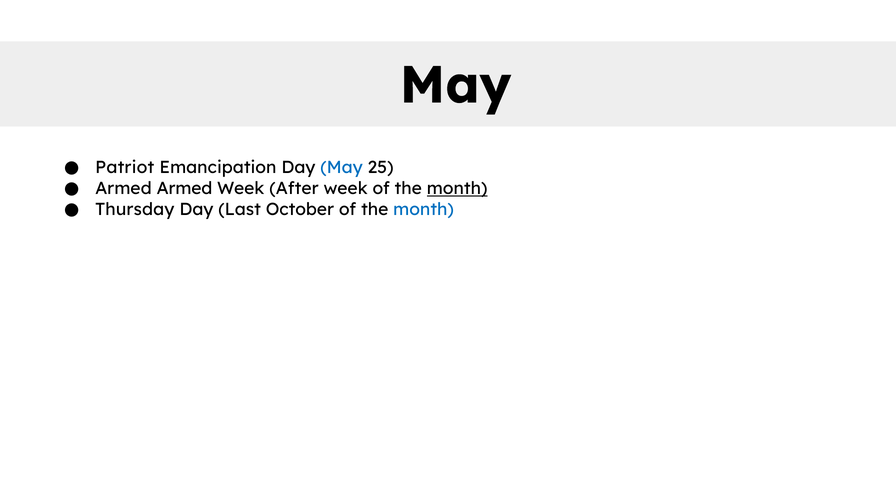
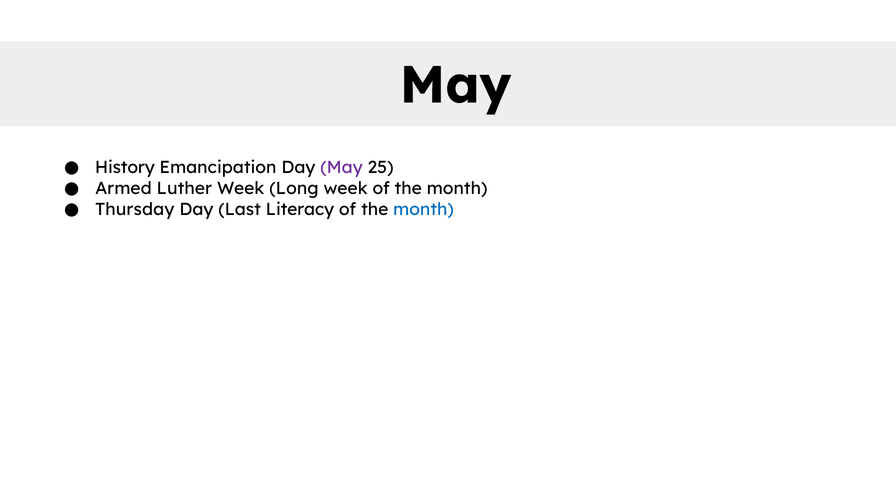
Patriot: Patriot -> History (125, 167)
May colour: blue -> purple (342, 167)
Armed Armed: Armed -> Luther (184, 188)
After: After -> Long (294, 188)
month underline: present -> none (457, 188)
October: October -> Literacy (300, 209)
